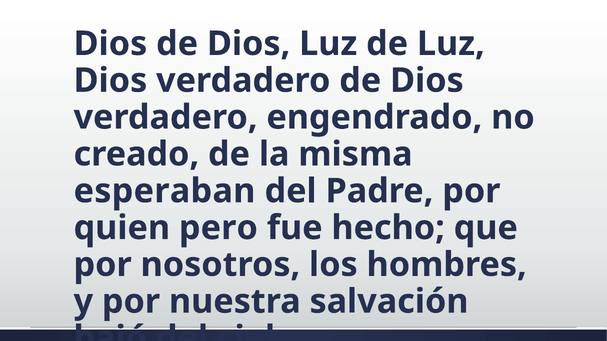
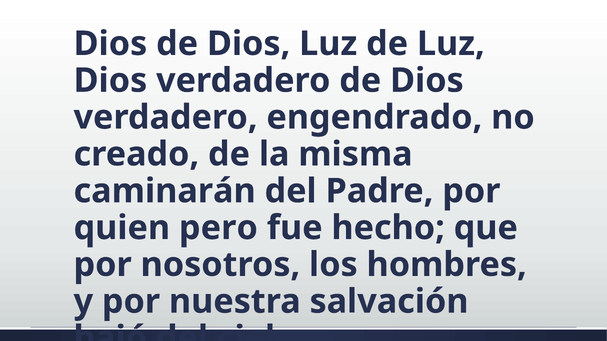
esperaban: esperaban -> caminarán (165, 191)
